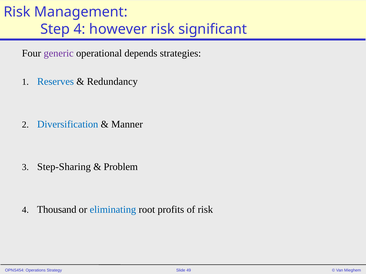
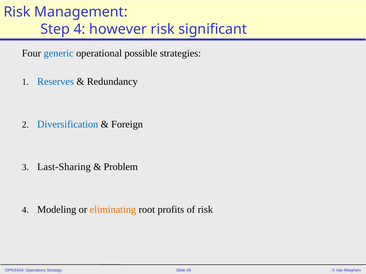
generic colour: purple -> blue (59, 53)
depends: depends -> possible (141, 53)
Manner: Manner -> Foreign (127, 124)
Step-Sharing: Step-Sharing -> Last-Sharing (64, 167)
Thousand: Thousand -> Modeling (57, 210)
eliminating colour: blue -> orange (113, 210)
